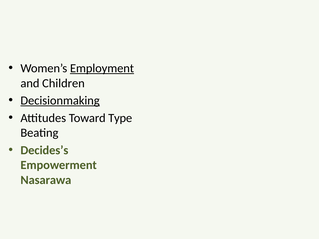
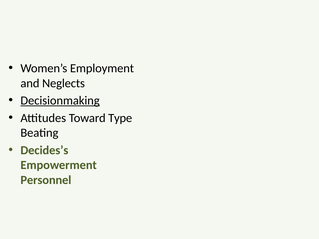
Employment underline: present -> none (102, 68)
Children: Children -> Neglects (64, 83)
Nasarawa: Nasarawa -> Personnel (46, 180)
